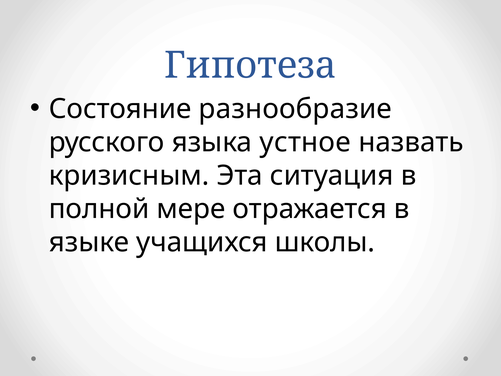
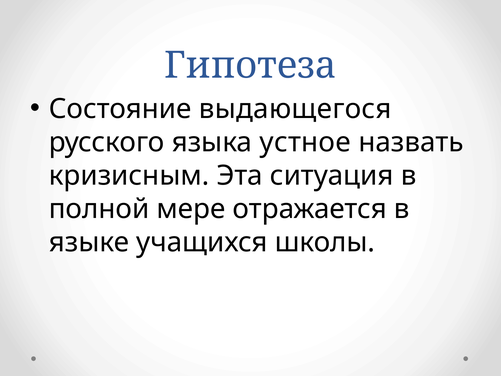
разнообразие: разнообразие -> выдающегося (295, 109)
